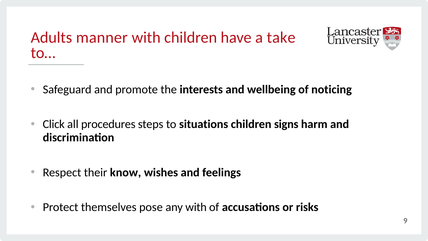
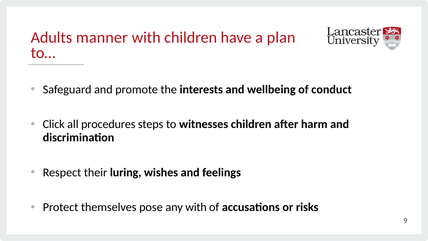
take: take -> plan (281, 37)
noticing: noticing -> conduct (332, 89)
situations: situations -> witnesses (204, 124)
signs: signs -> after (286, 124)
know: know -> luring (126, 172)
